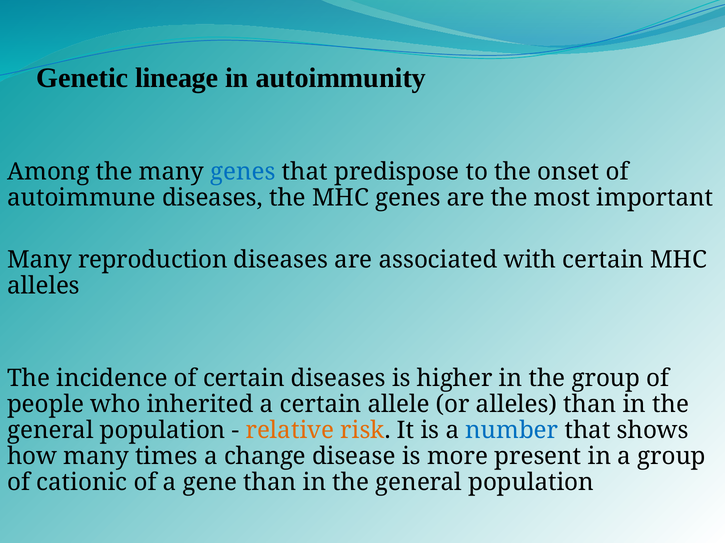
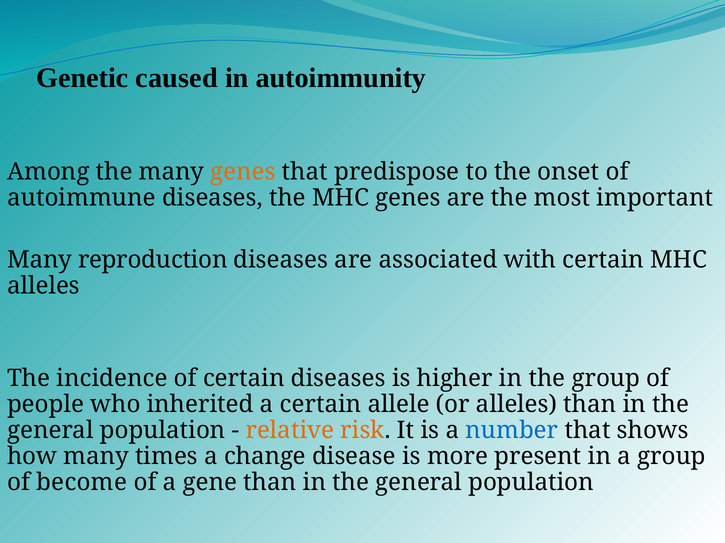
lineage: lineage -> caused (177, 78)
genes colour: blue -> orange (243, 172)
cationic: cationic -> become (82, 483)
